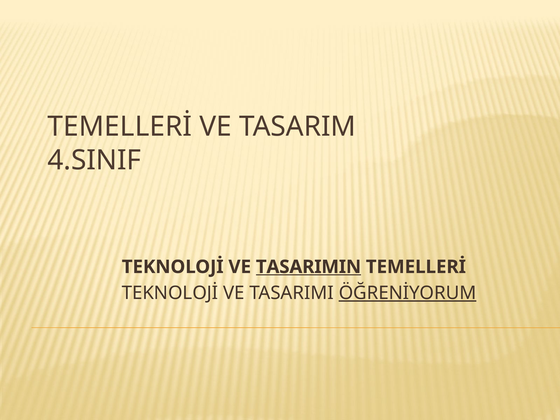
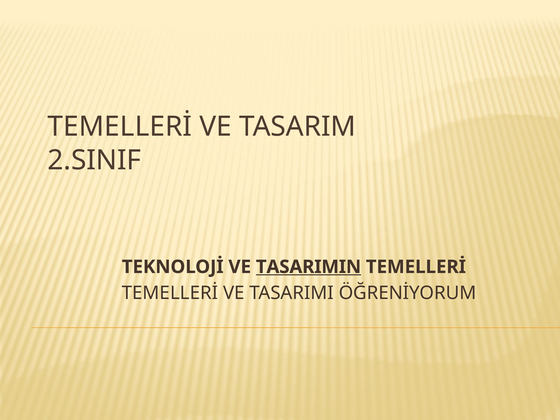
4.SINIF: 4.SINIF -> 2.SINIF (94, 160)
TEKNOLOJİ: TEKNOLOJİ -> TEMELLERİ (170, 293)
ÖĞRENİYORUM underline: present -> none (408, 293)
